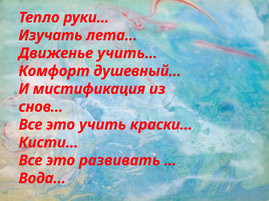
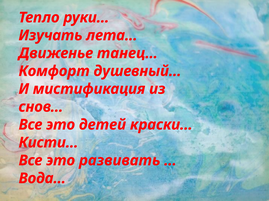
учить…: учить… -> танец… (127, 53)
учить: учить -> детей (102, 125)
